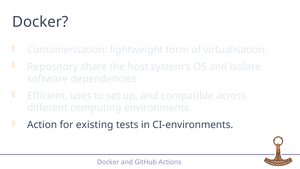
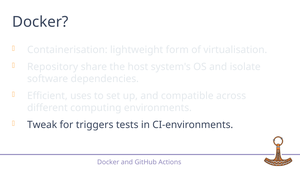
Action: Action -> Tweak (42, 125)
existing: existing -> triggers (95, 125)
